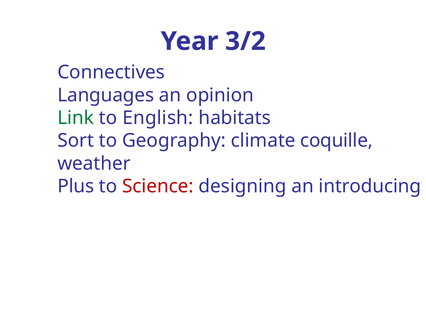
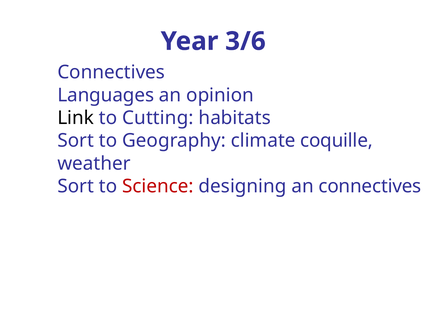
3/2: 3/2 -> 3/6 (245, 41)
Link colour: green -> black (76, 118)
English: English -> Cutting (158, 118)
Plus: Plus -> Sort (76, 186)
an introducing: introducing -> connectives (370, 186)
